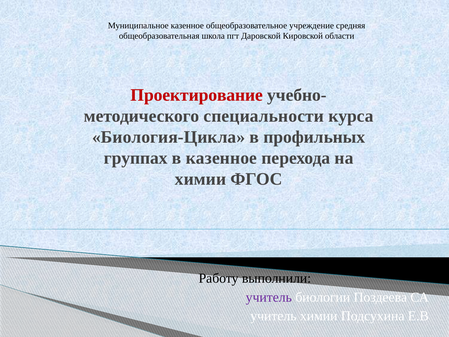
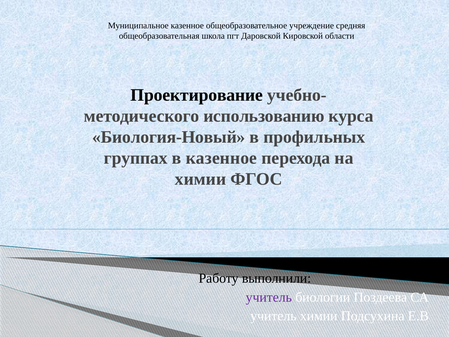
Проектирование colour: red -> black (197, 95)
специальности: специальности -> использованию (264, 116)
Биология-Цикла: Биология-Цикла -> Биология-Новый (169, 137)
